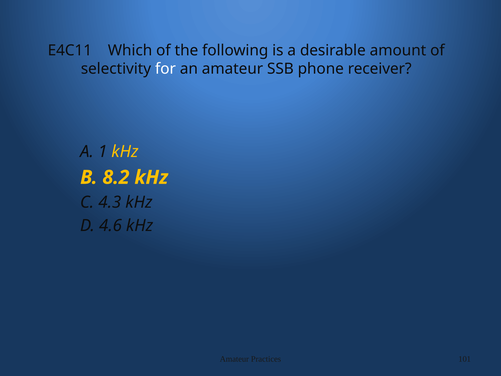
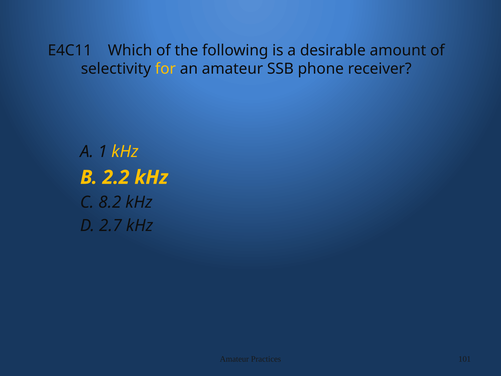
for colour: white -> yellow (165, 69)
8.2: 8.2 -> 2.2 (116, 177)
4.3: 4.3 -> 8.2 (110, 202)
4.6: 4.6 -> 2.7 (111, 226)
